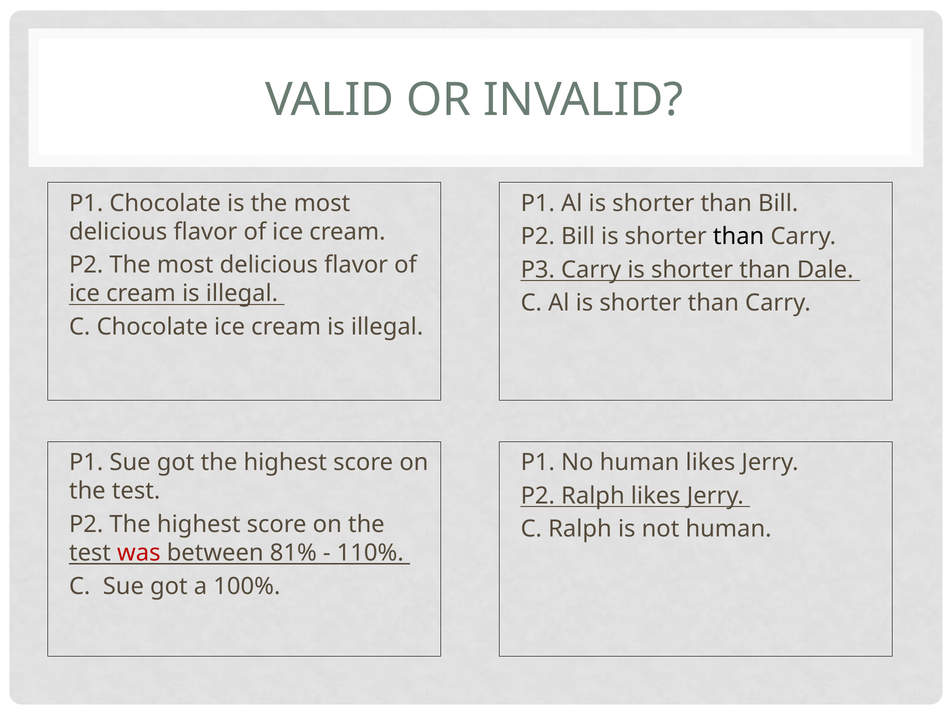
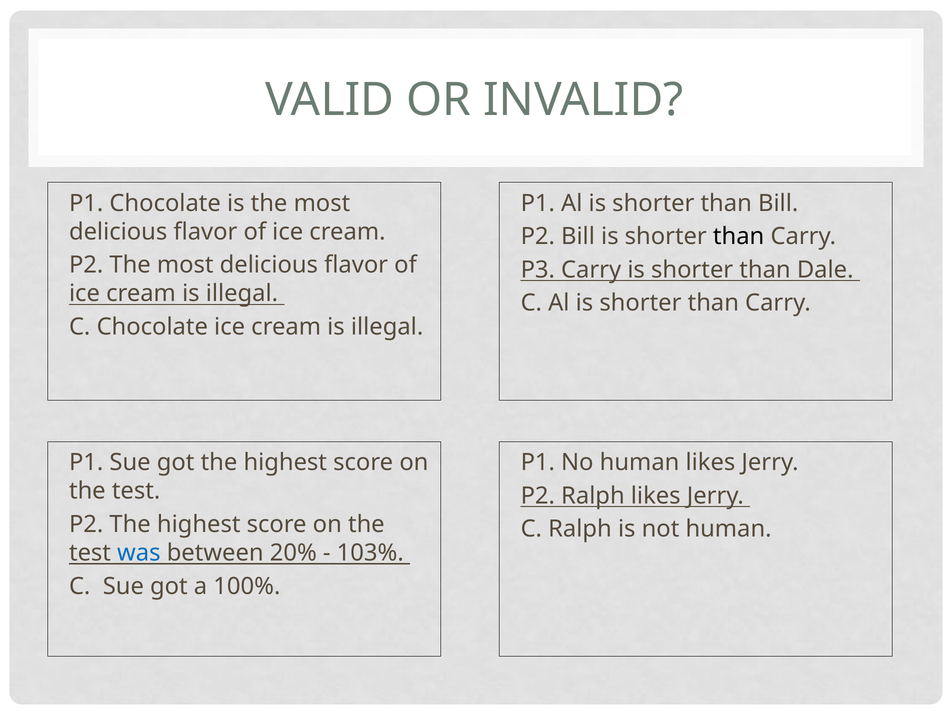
was colour: red -> blue (139, 553)
81%: 81% -> 20% (293, 553)
110%: 110% -> 103% (370, 553)
